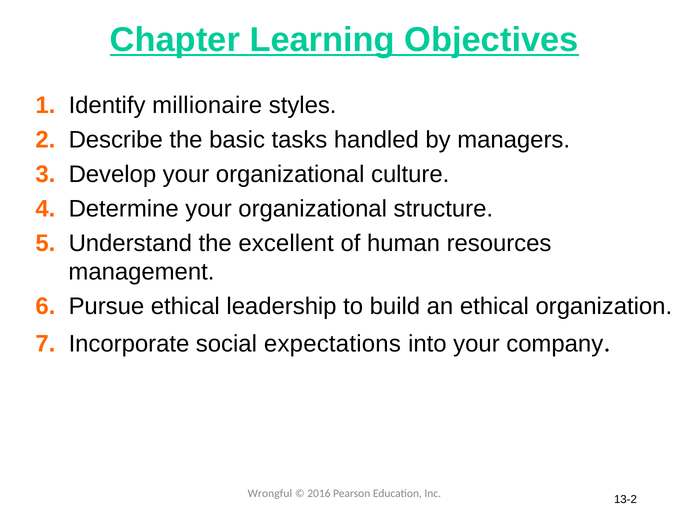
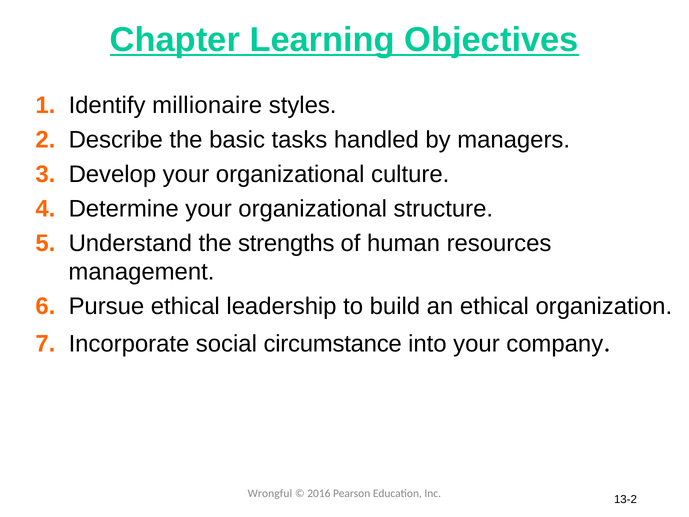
excellent: excellent -> strengths (286, 243)
expectations: expectations -> circumstance (333, 344)
